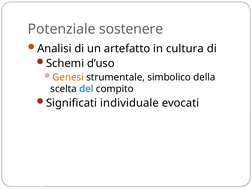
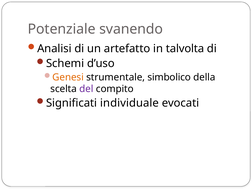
sostenere: sostenere -> svanendo (131, 29)
cultura: cultura -> talvolta (185, 49)
del colour: blue -> purple (86, 89)
